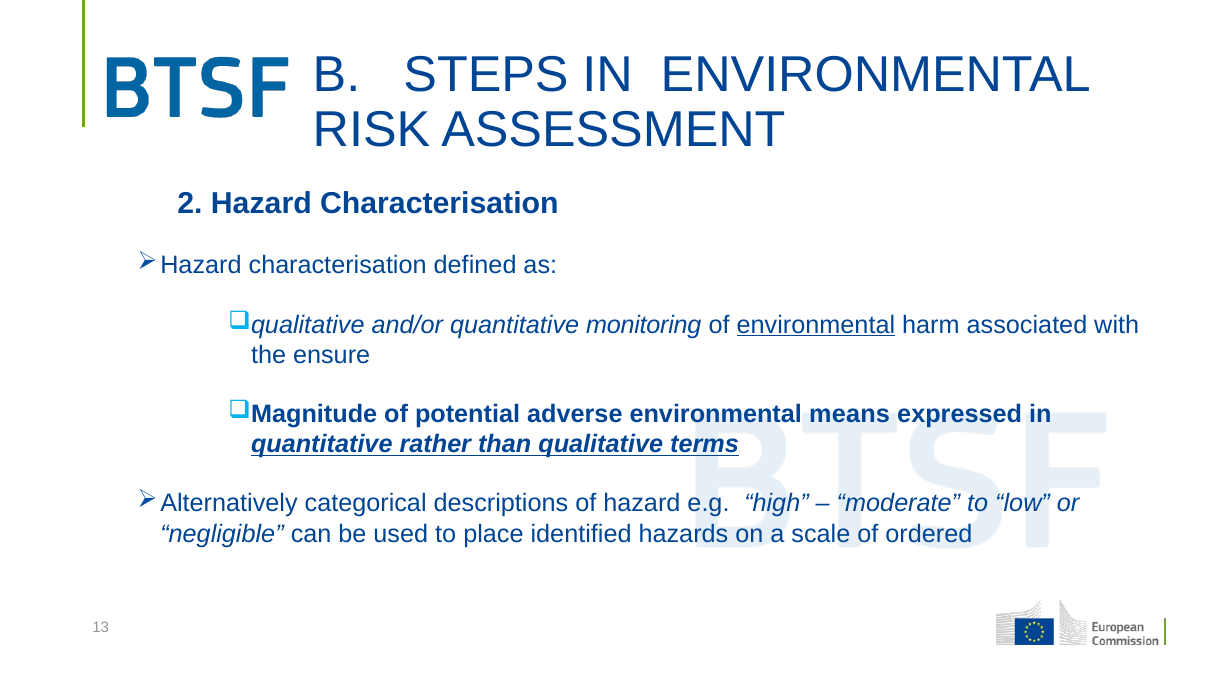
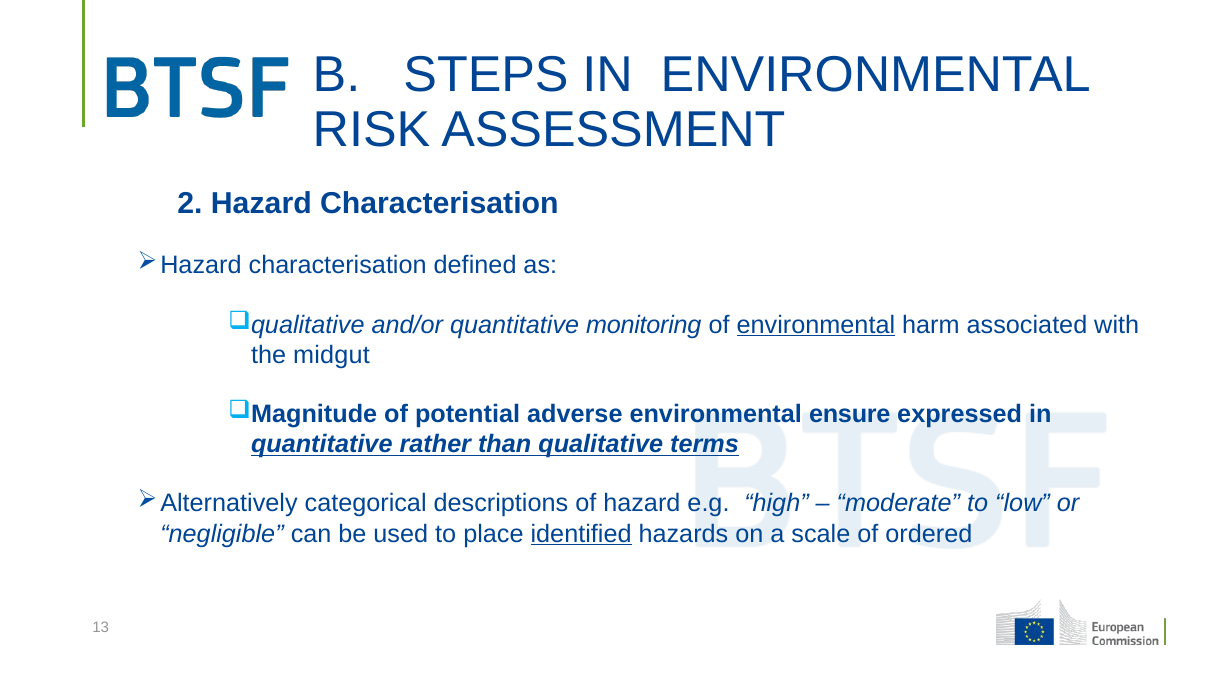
ensure: ensure -> midgut (332, 355)
means: means -> ensure (850, 415)
identified underline: none -> present (581, 534)
